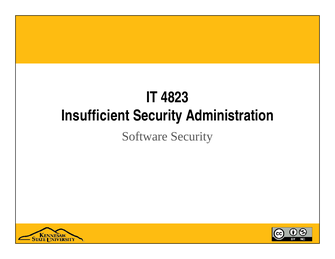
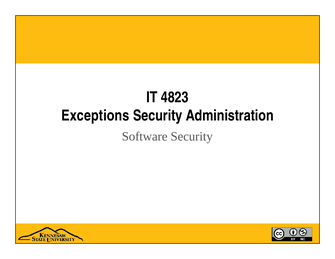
Insufficient: Insufficient -> Exceptions (95, 116)
